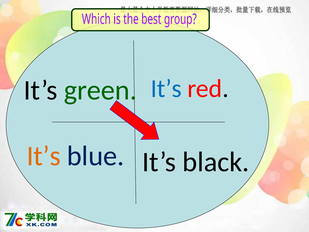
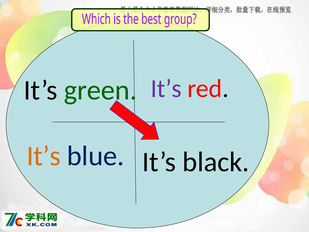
It’s colour: blue -> purple (166, 89)
